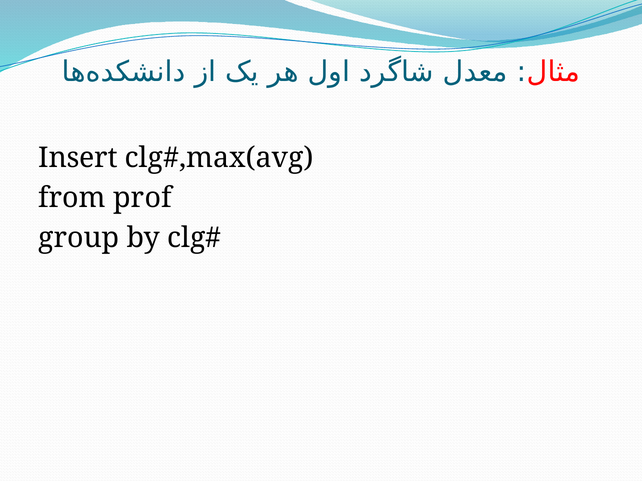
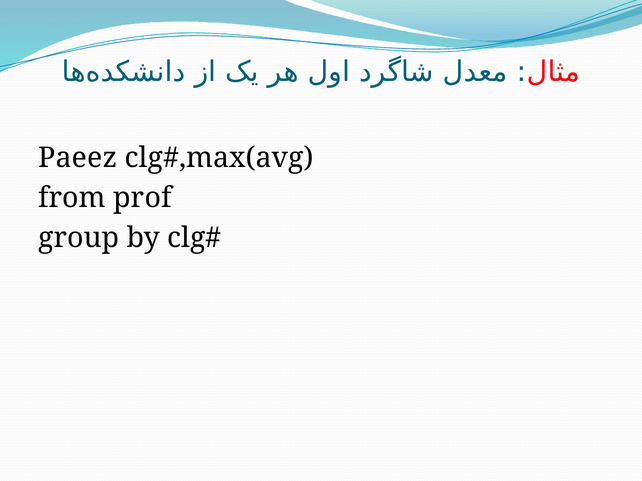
Insert: Insert -> Paeez (78, 158)
